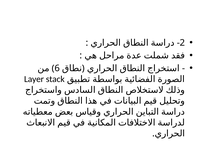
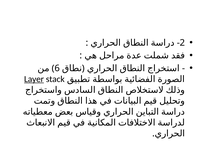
Layer underline: none -> present (34, 79)
